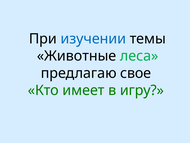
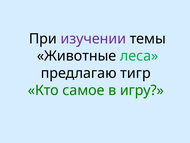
изучении colour: blue -> purple (93, 39)
свое: свое -> тигр (136, 73)
имеет: имеет -> самое (83, 90)
